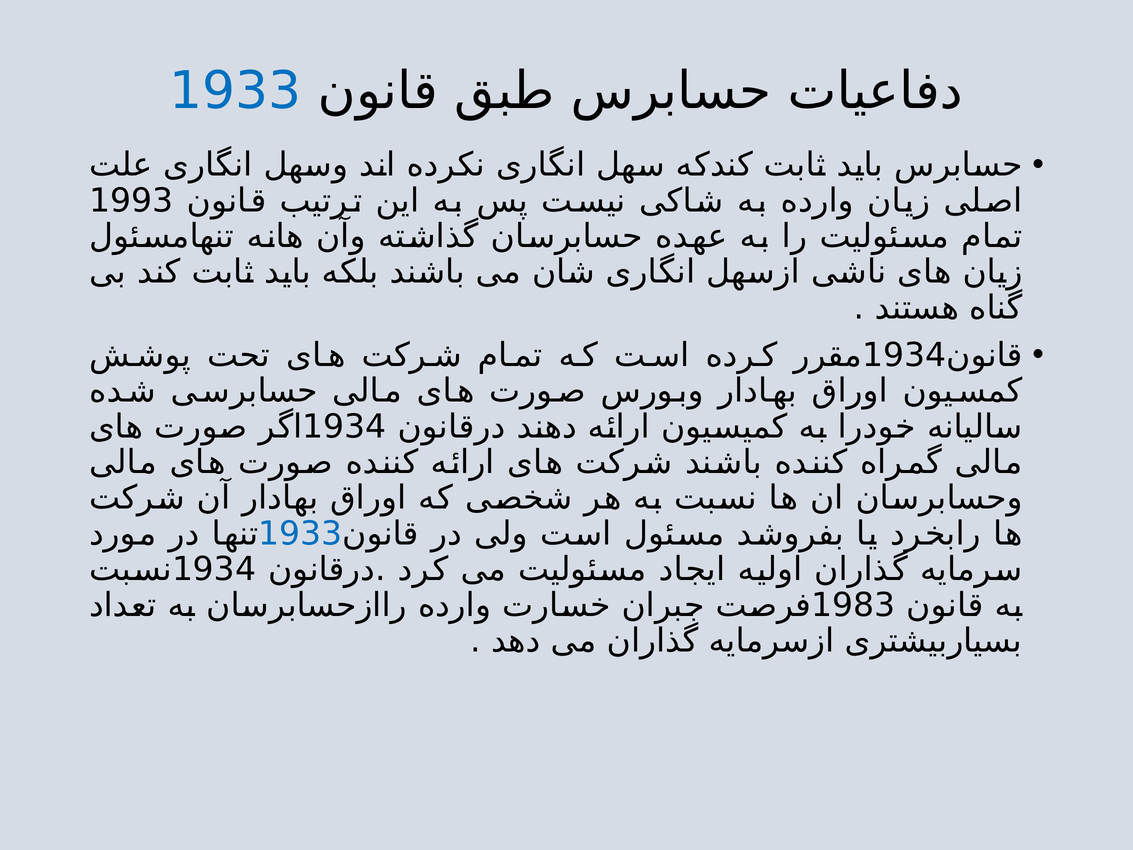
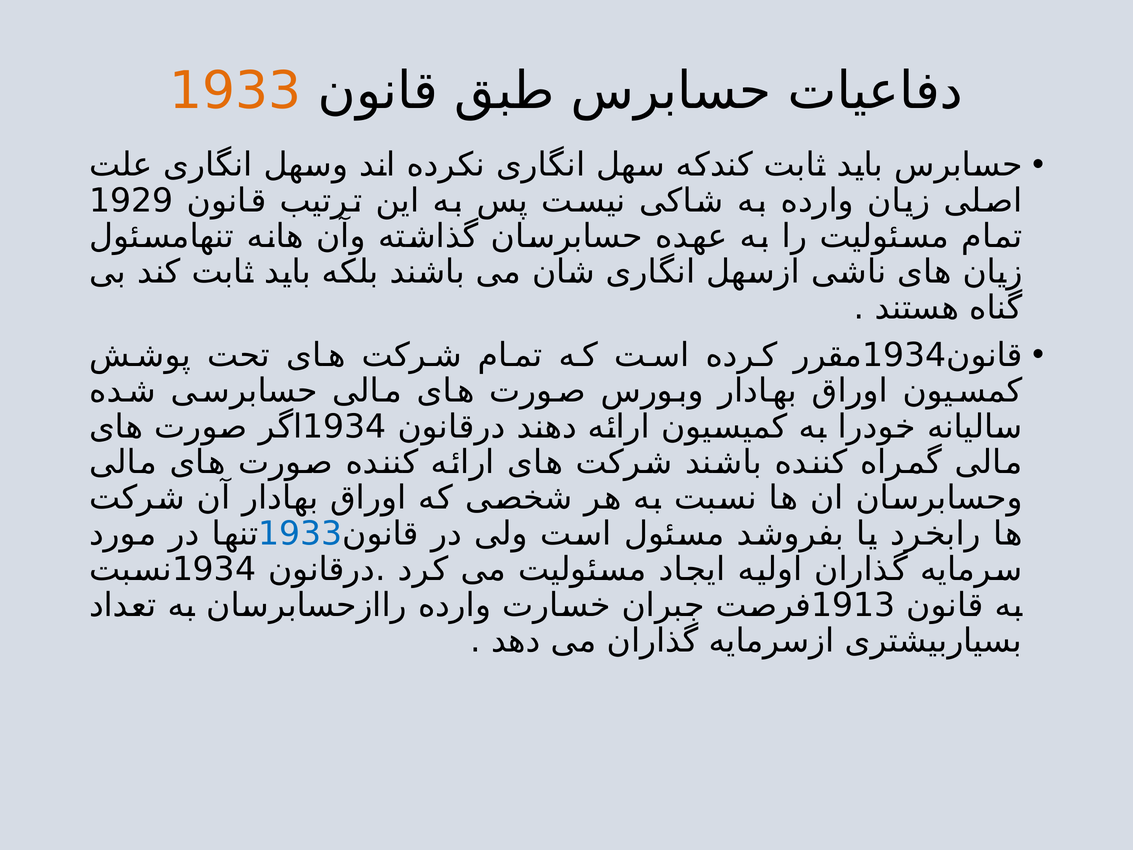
1933 colour: blue -> orange (235, 91)
1993: 1993 -> 1929 (131, 201)
1983: 1983 -> 1913 (853, 605)
